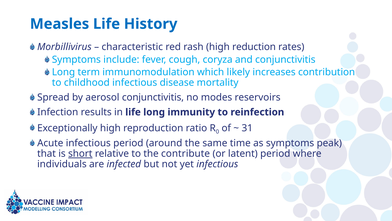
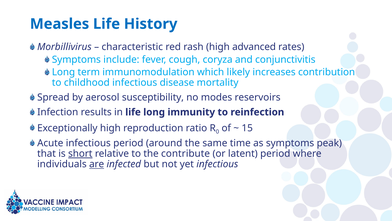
reduction: reduction -> advanced (254, 47)
aerosol conjunctivitis: conjunctivitis -> susceptibility (153, 97)
31: 31 -> 15 (247, 128)
are underline: none -> present (97, 164)
